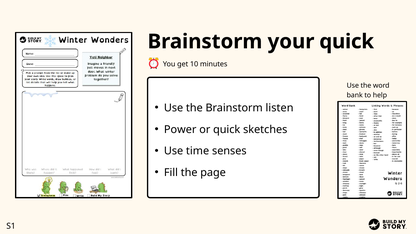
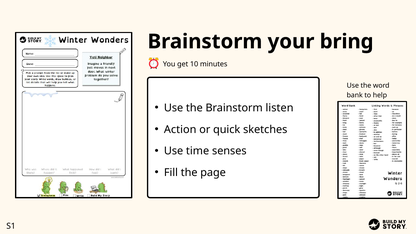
your quick: quick -> bring (347, 42)
Power: Power -> Action (180, 129)
